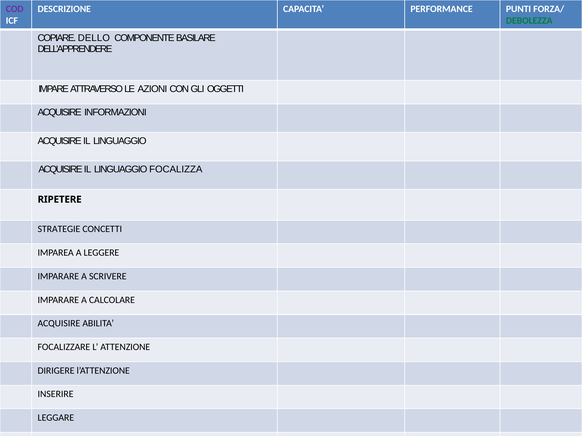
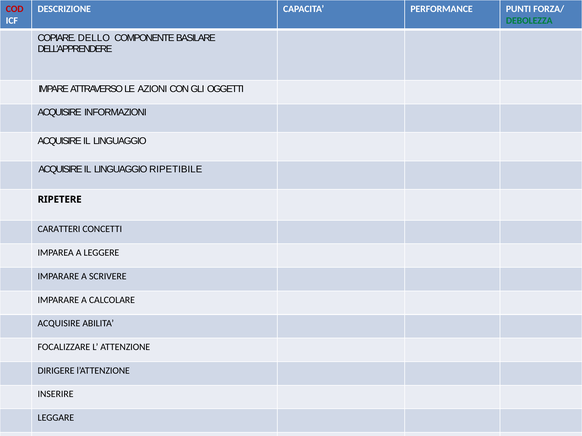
COD colour: purple -> red (15, 9)
FOCALIZZA: FOCALIZZA -> RIPETIBILE (176, 170)
STRATEGIE: STRATEGIE -> CARATTERI (59, 229)
